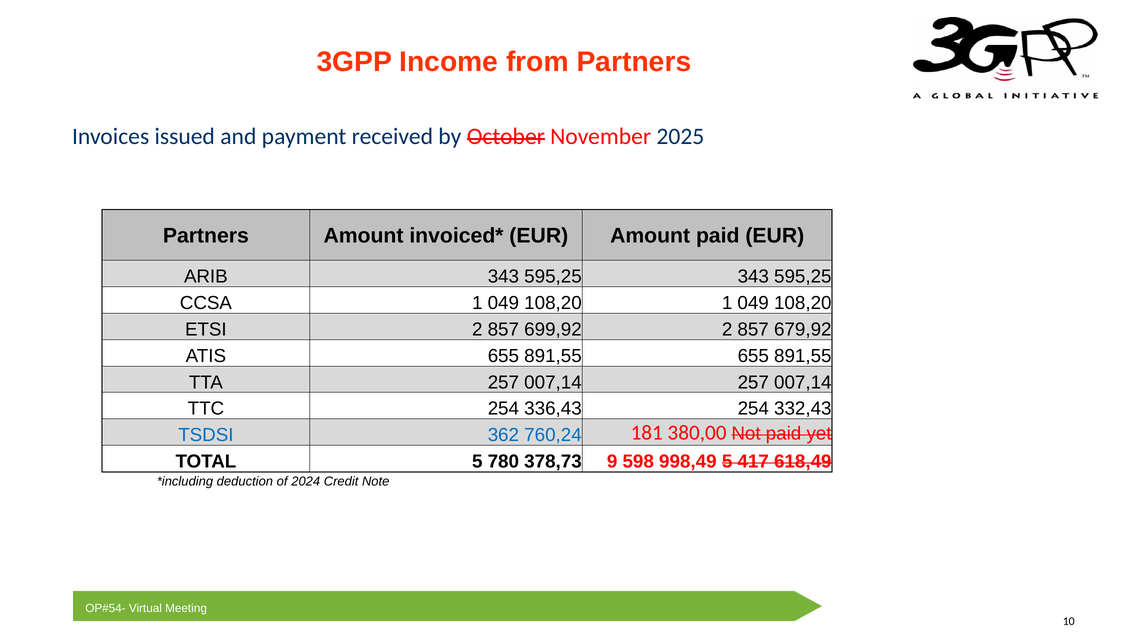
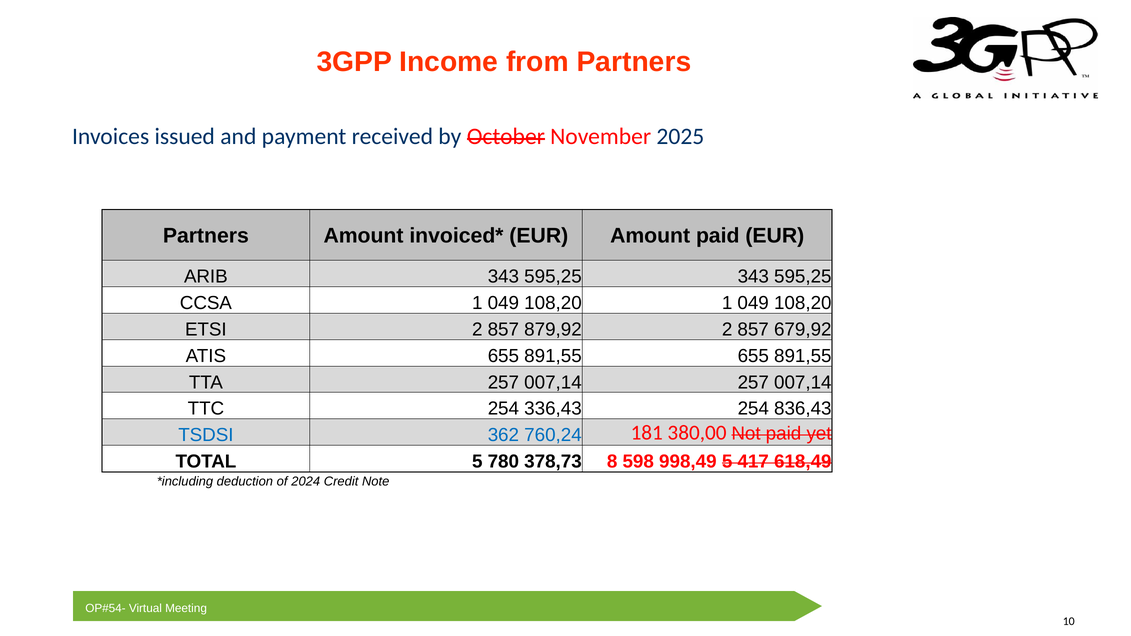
699,92: 699,92 -> 879,92 (553, 330)
332,43: 332,43 -> 836,43 (803, 409)
9: 9 -> 8 (612, 462)
